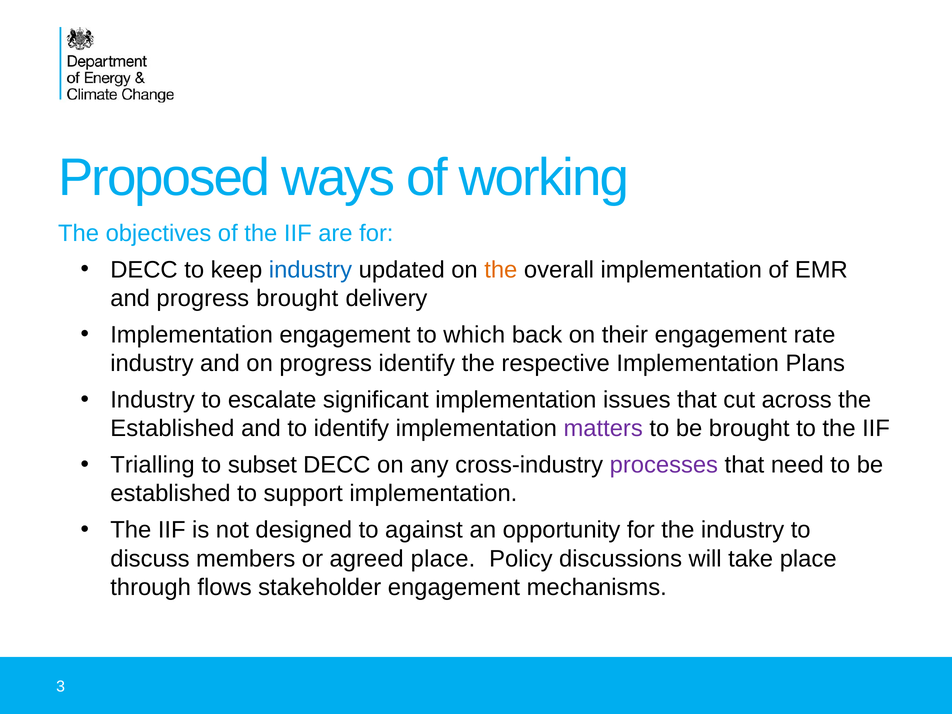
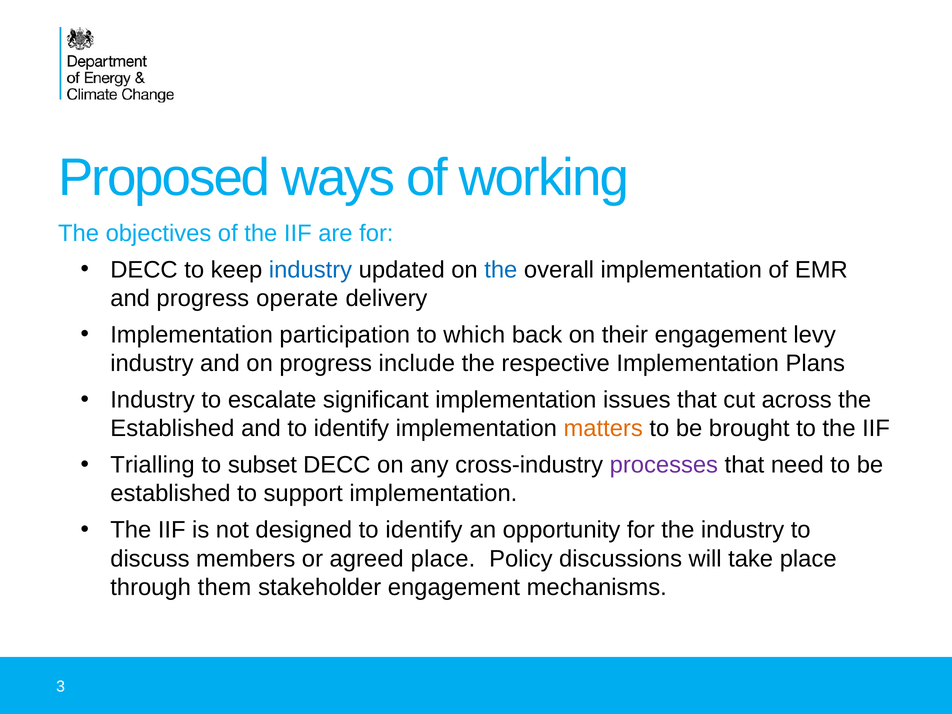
the colour: orange -> blue (501, 270)
progress brought: brought -> operate (297, 298)
Implementation engagement: engagement -> participation (345, 335)
rate: rate -> levy (815, 335)
progress identify: identify -> include (417, 363)
matters colour: purple -> orange (603, 429)
designed to against: against -> identify (424, 530)
flows: flows -> them (224, 587)
